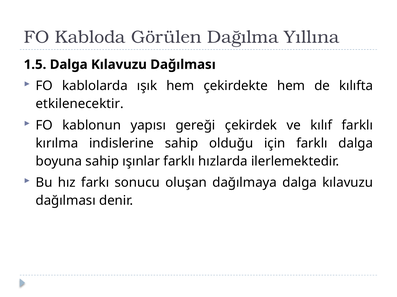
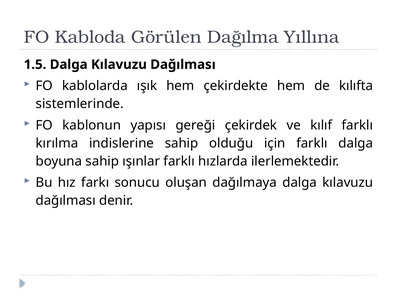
etkilenecektir: etkilenecektir -> sistemlerinde (80, 104)
